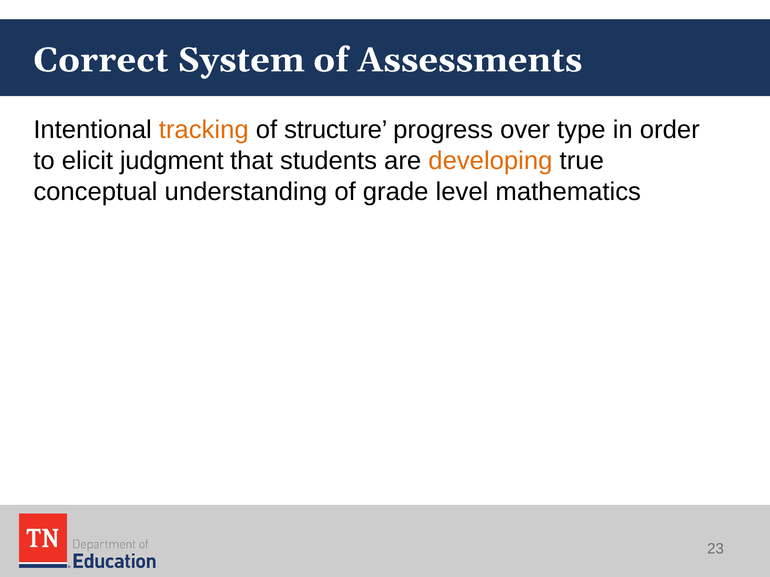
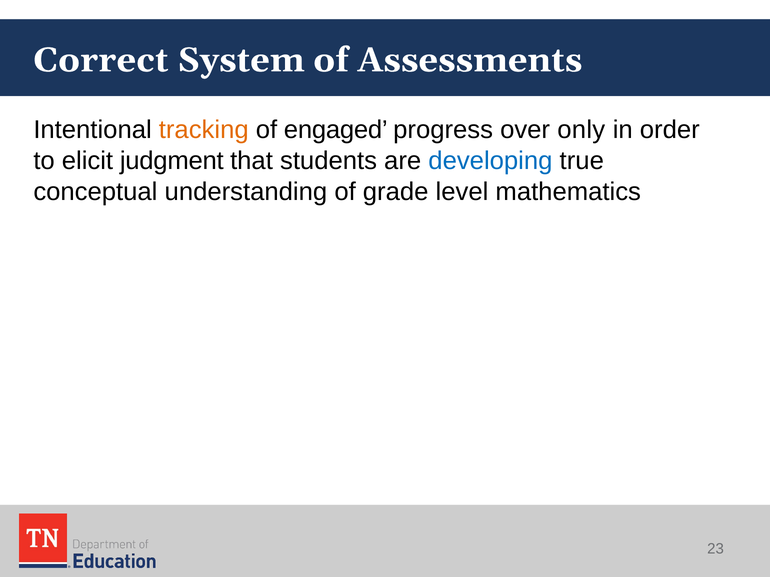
structure: structure -> engaged (336, 130)
type: type -> only (581, 130)
developing colour: orange -> blue (490, 161)
